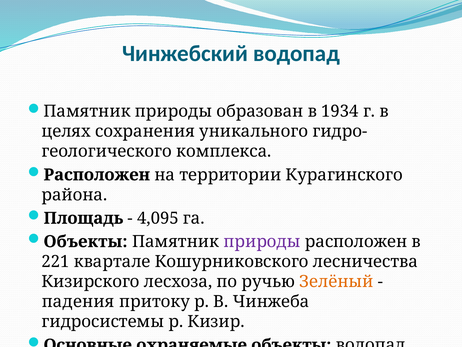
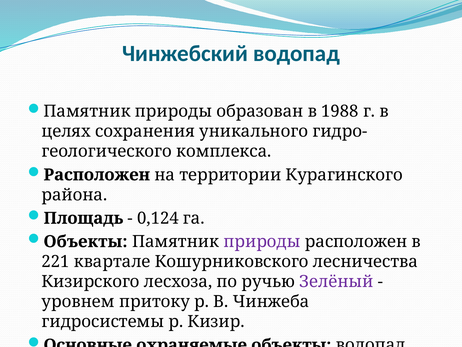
1934: 1934 -> 1988 (340, 111)
4,095: 4,095 -> 0,124 (158, 218)
Зелёный colour: orange -> purple (336, 281)
падения: падения -> уровнем (78, 301)
